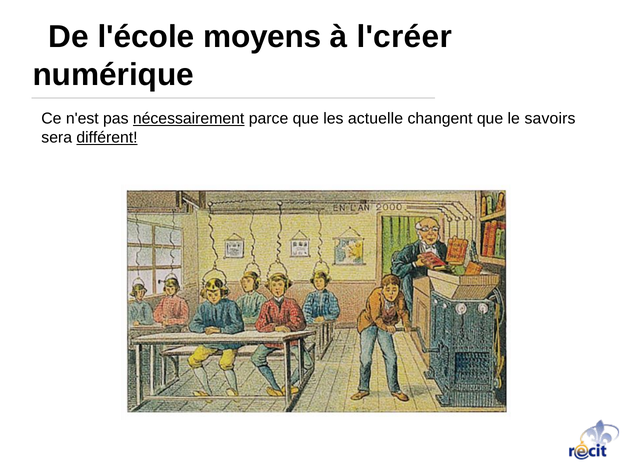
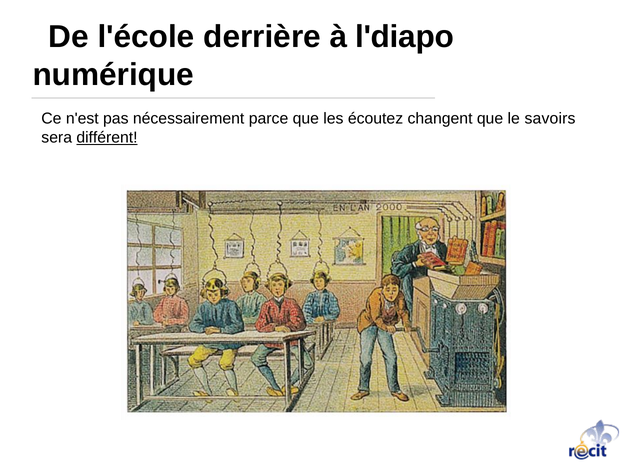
moyens: moyens -> derrière (262, 37)
l'créer: l'créer -> l'diapo (405, 37)
nécessairement underline: present -> none (189, 119)
actuelle: actuelle -> écoutez (376, 119)
